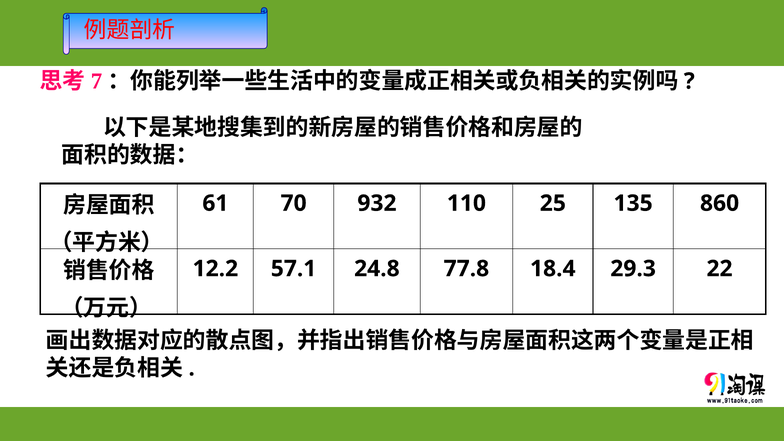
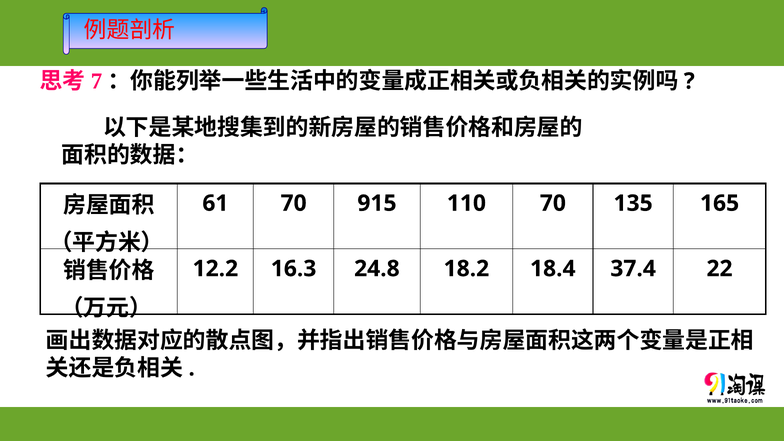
932: 932 -> 915 (377, 203)
110 25: 25 -> 70 (553, 203)
860: 860 -> 165 (720, 203)
57.1: 57.1 -> 16.3 (294, 269)
77.8: 77.8 -> 18.2 (466, 269)
29.3: 29.3 -> 37.4 (633, 269)
